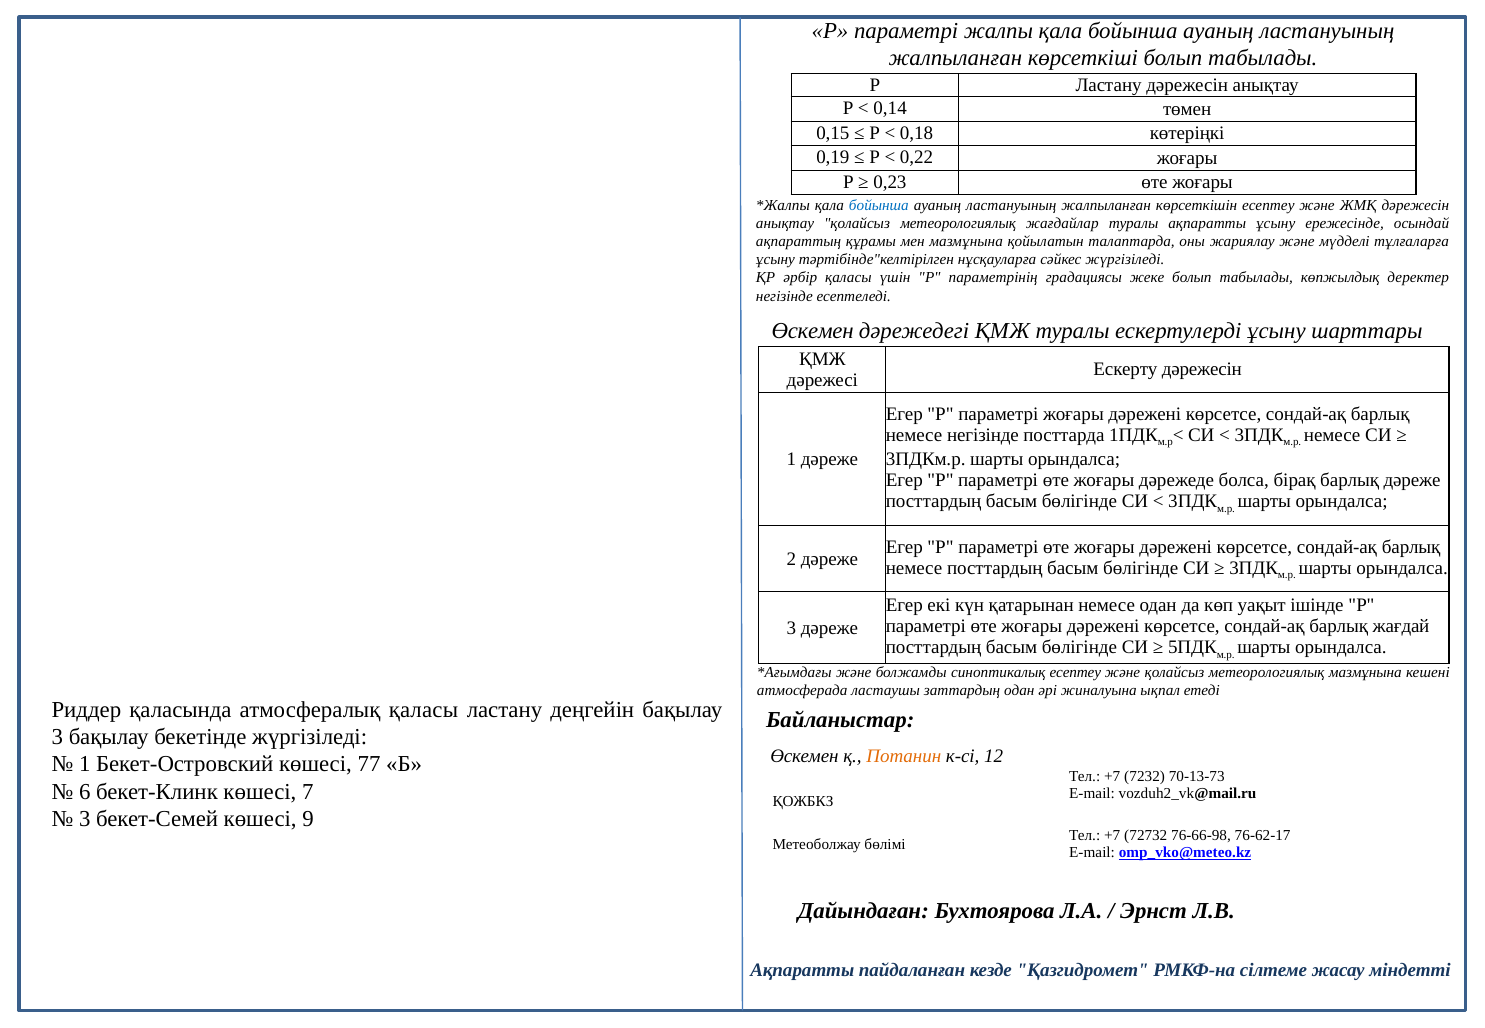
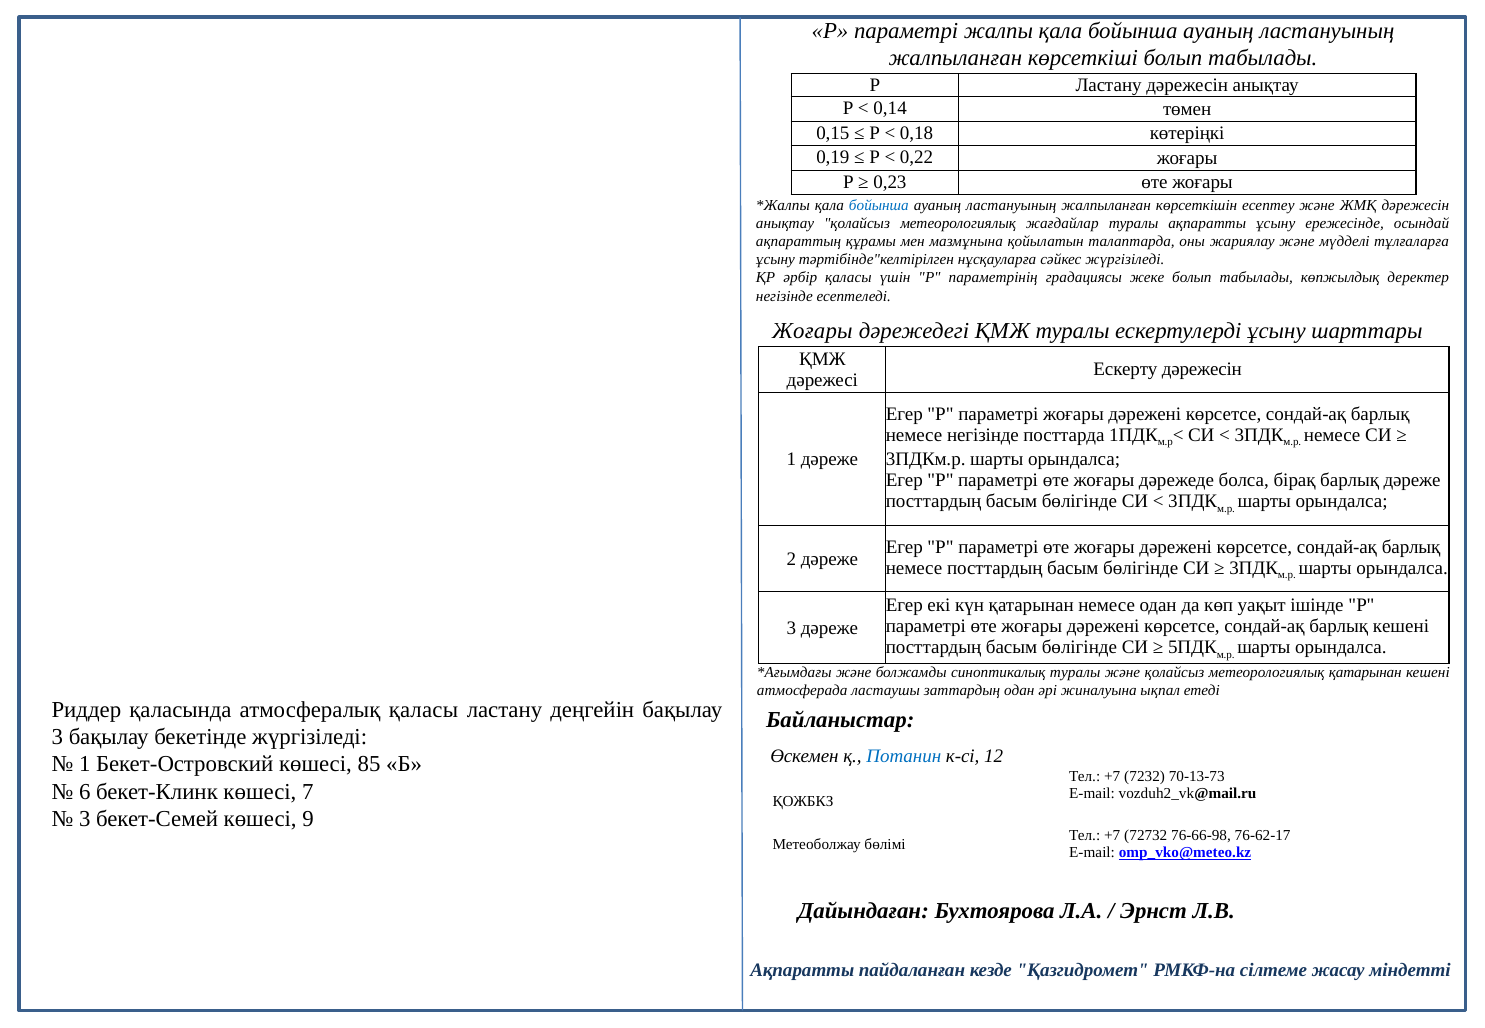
Өскемен: Өскемен -> Жоғары (812, 331)
барлық жағдай: жағдай -> кешені (1401, 626)
синоптикалық есептеу: есептеу -> туралы (1075, 673)
метеорологиялық мазмұнына: мазмұнына -> қатарынан (1365, 673)
Потанин colour: orange -> blue (904, 757)
77: 77 -> 85 (369, 765)
